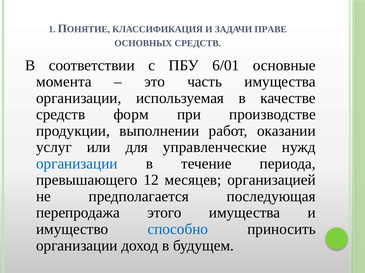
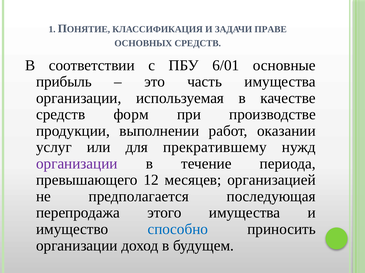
момента: момента -> прибыль (64, 82)
управленческие: управленческие -> прекратившему (215, 148)
организации colour: blue -> purple (77, 164)
